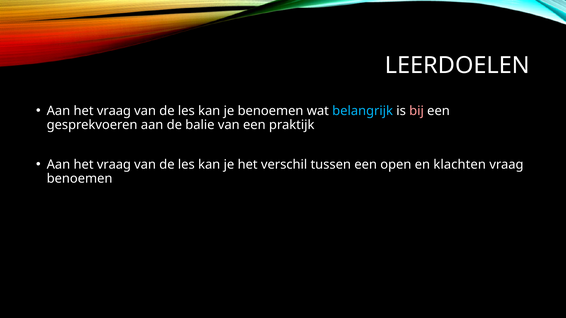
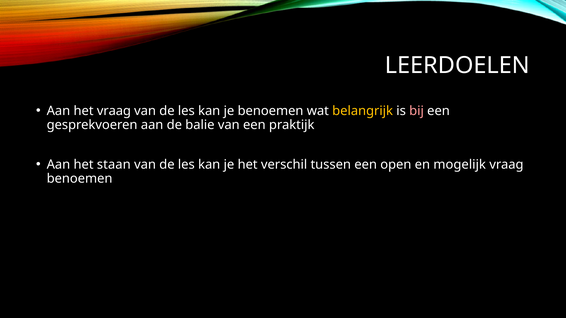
belangrijk colour: light blue -> yellow (363, 111)
vraag: vraag -> staan (114, 165)
klachten: klachten -> mogelijk (460, 165)
